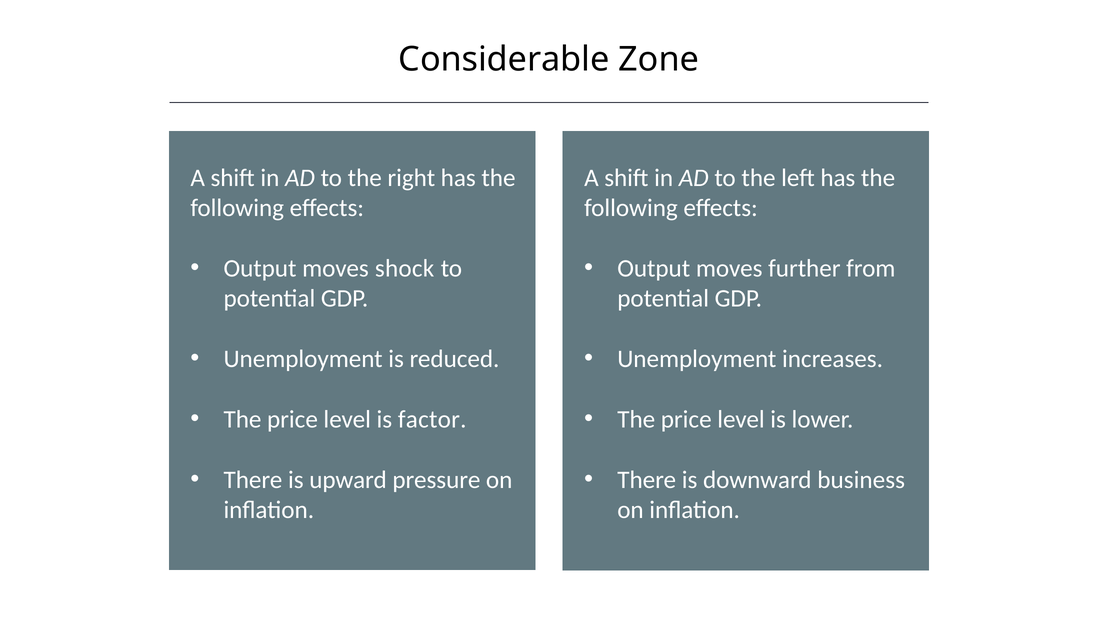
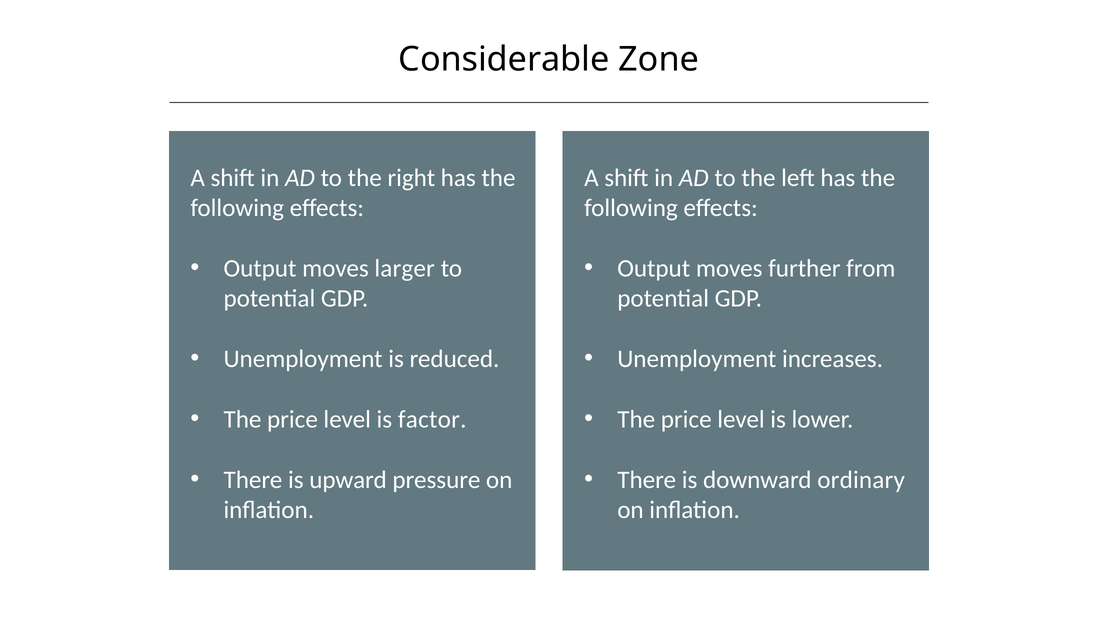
shock: shock -> larger (405, 268)
business: business -> ordinary (861, 480)
